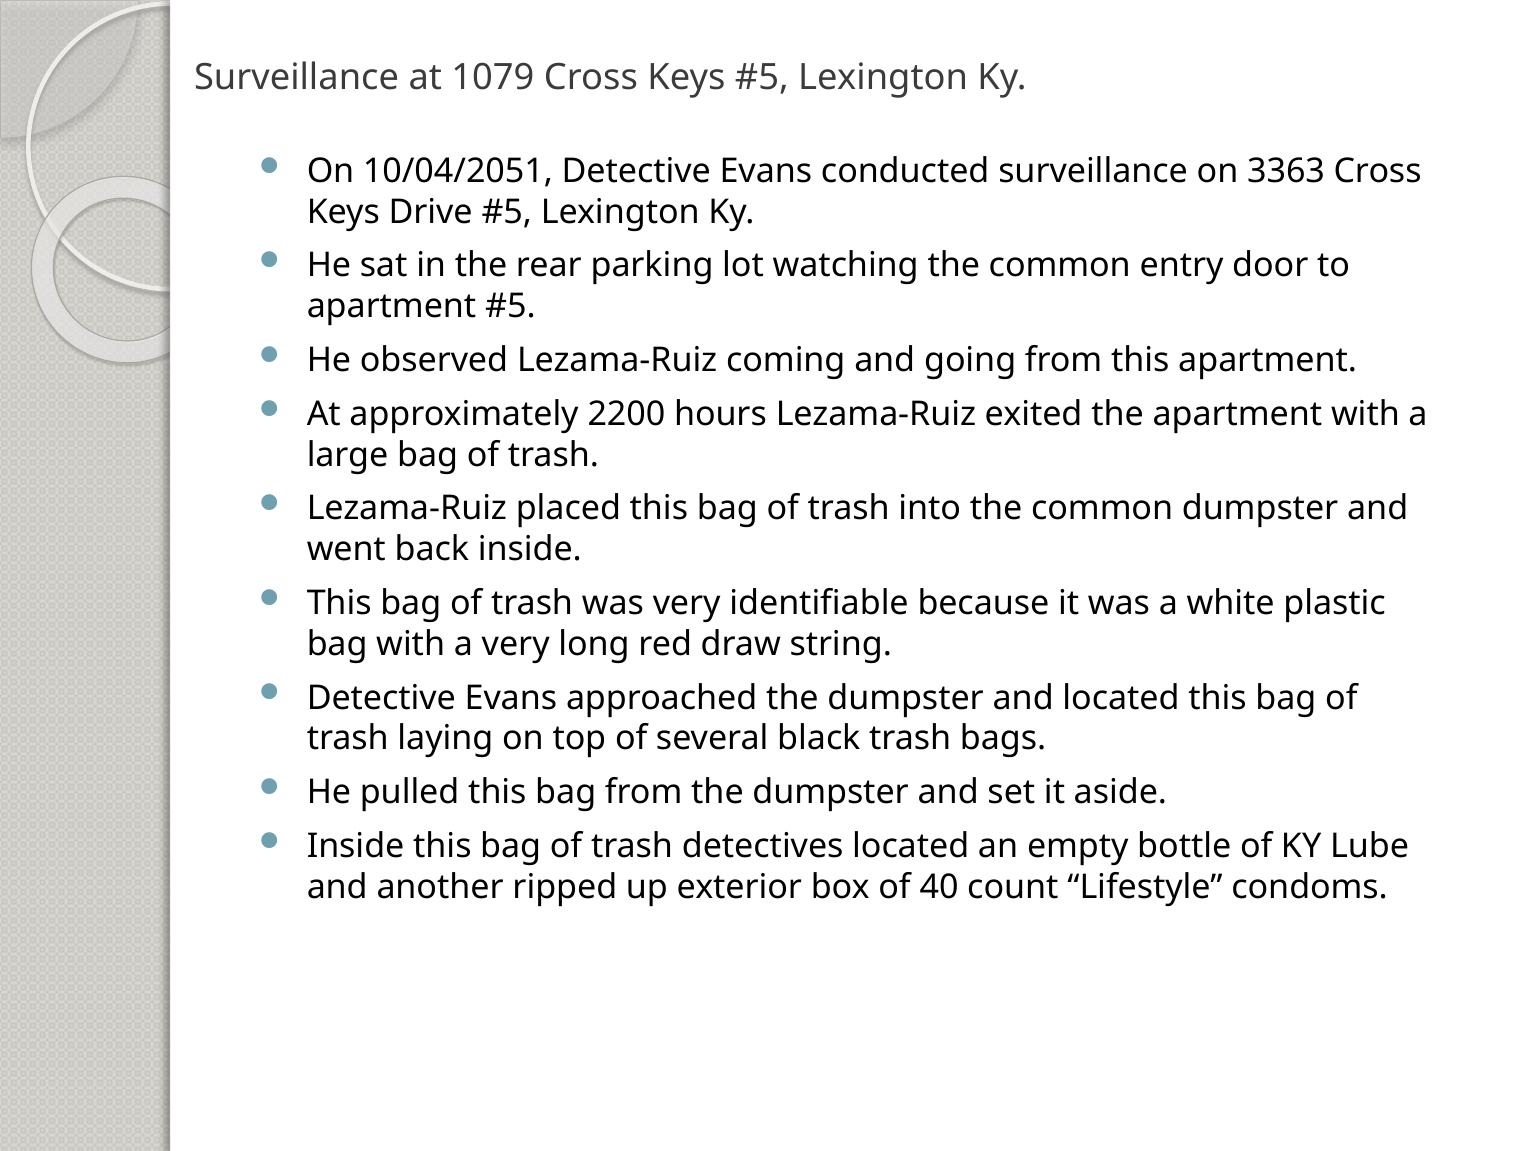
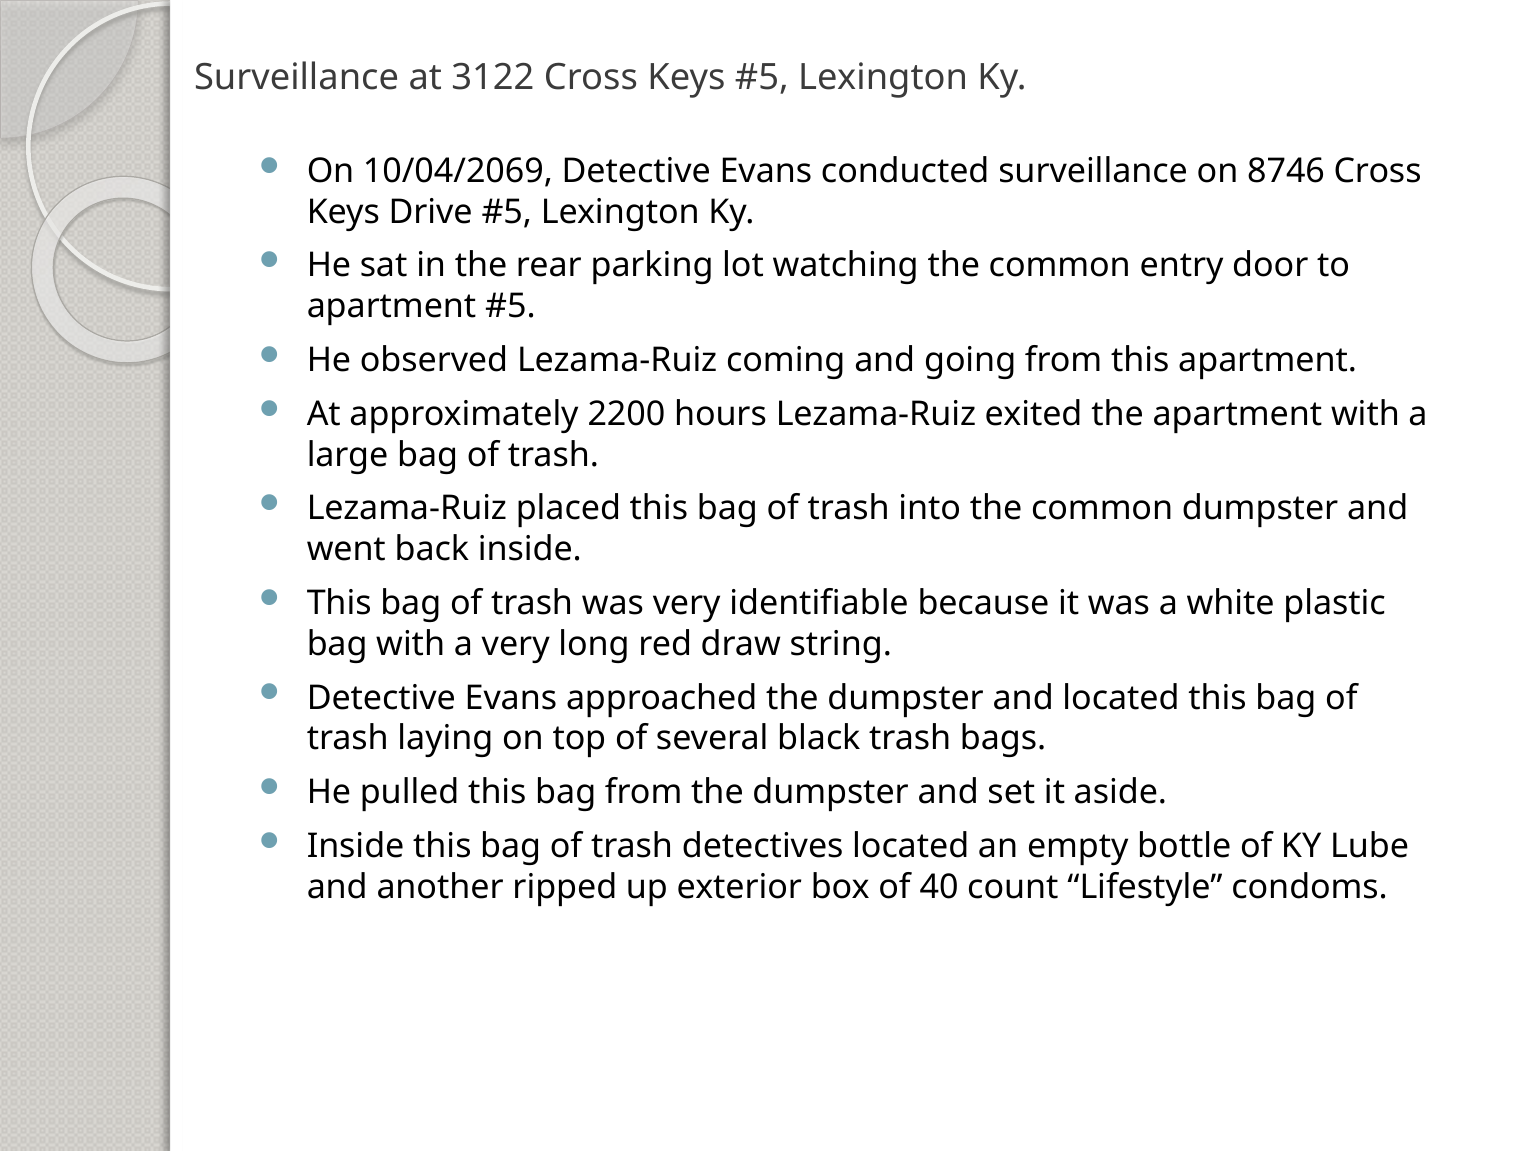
1079: 1079 -> 3122 (493, 78)
10/04/2051: 10/04/2051 -> 10/04/2069 (458, 171)
3363: 3363 -> 8746 (1286, 171)
